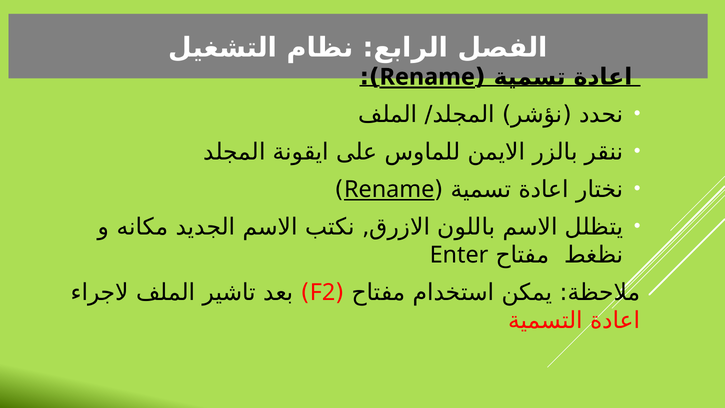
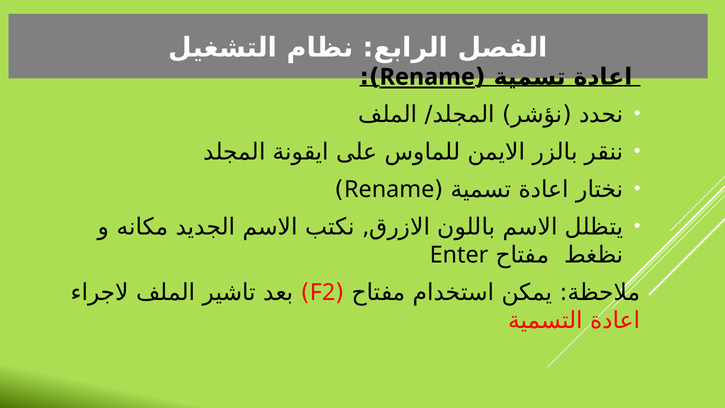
Rename underline: present -> none (389, 189)
